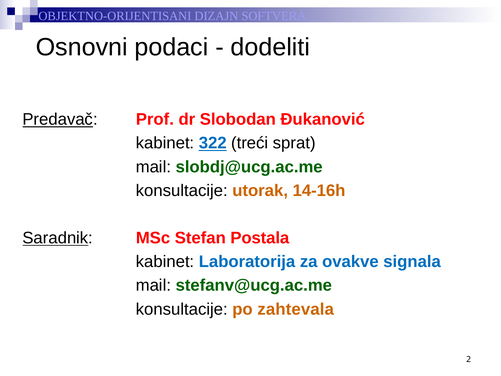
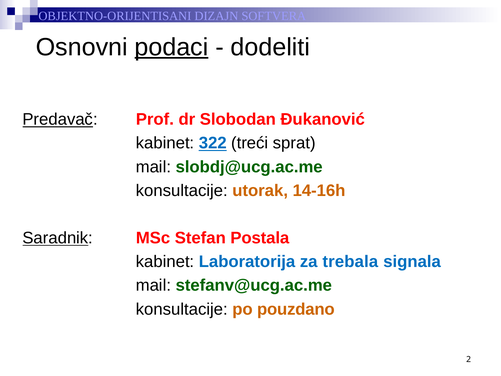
podaci underline: none -> present (171, 47)
ovakve: ovakve -> trebala (350, 262)
zahtevala: zahtevala -> pouzdano (296, 309)
